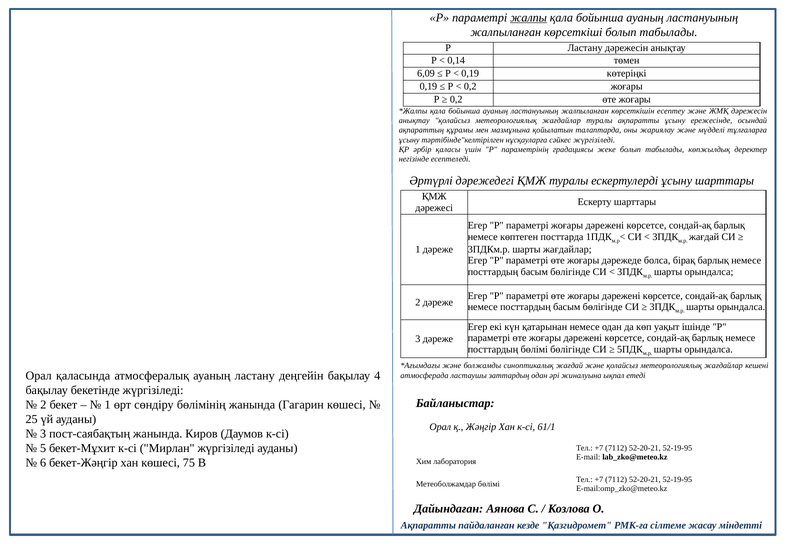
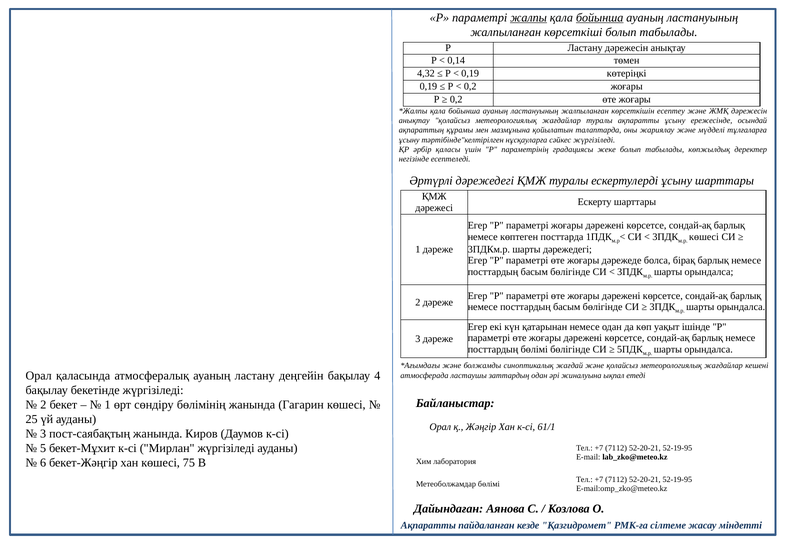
бойынша underline: none -> present (600, 18)
6,09: 6,09 -> 4,32 (426, 74)
жағдай: жағдай -> көшесі (704, 237)
шарты жағдайлар: жағдайлар -> дәрежедегі (567, 250)
